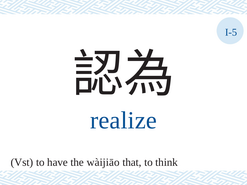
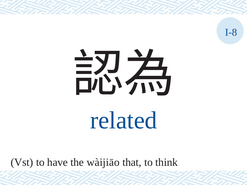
I-5: I-5 -> I-8 (231, 32)
realize: realize -> related (124, 121)
